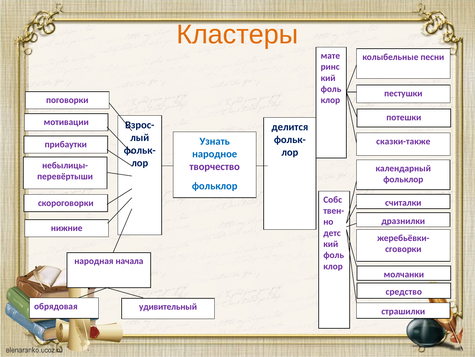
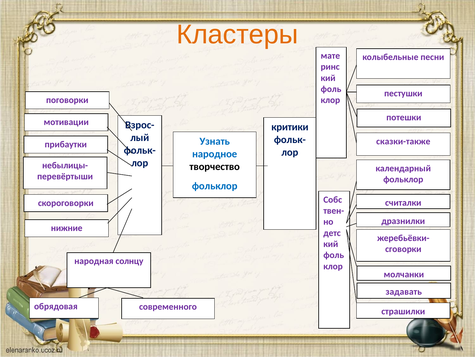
делится: делится -> критики (290, 127)
творчество colour: purple -> black (215, 166)
начала: начала -> солнцу (129, 261)
средство: средство -> задавать (404, 291)
удивительный: удивительный -> современного (168, 306)
